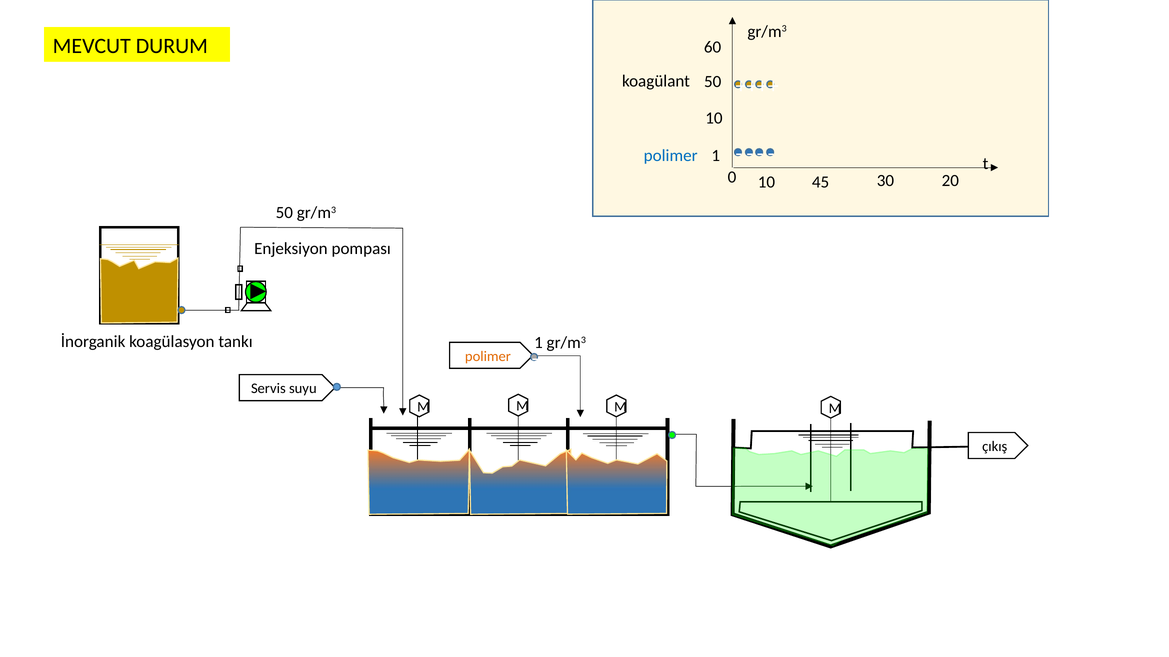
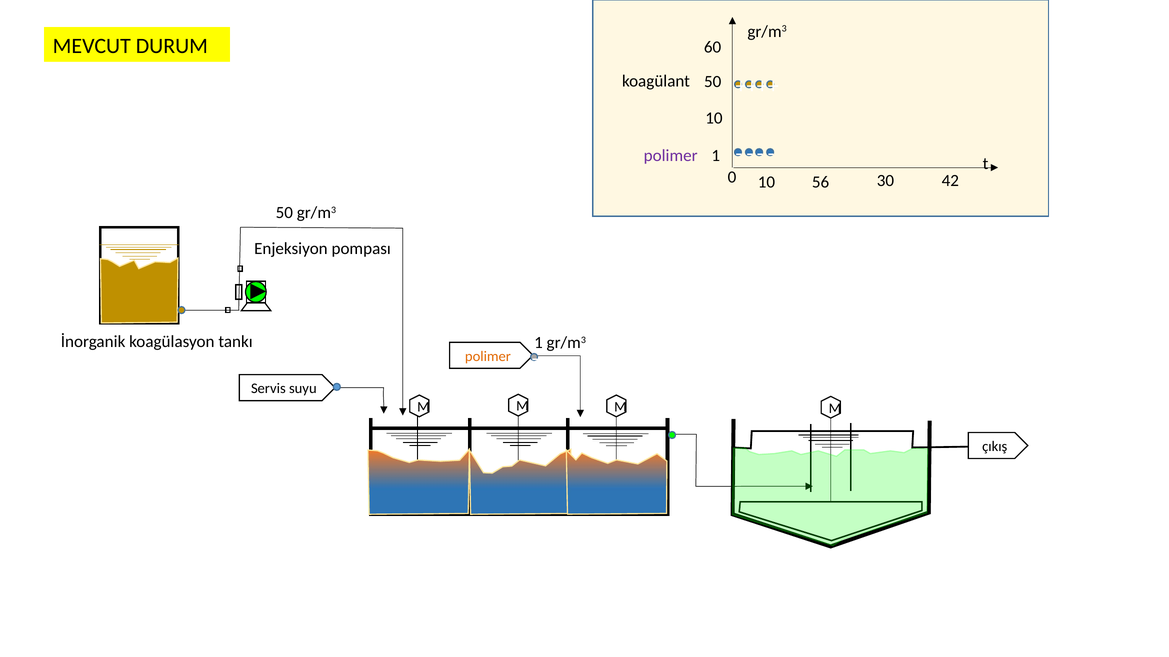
polimer colour: blue -> purple (671, 156)
45: 45 -> 56 (821, 182)
20: 20 -> 42 (950, 181)
